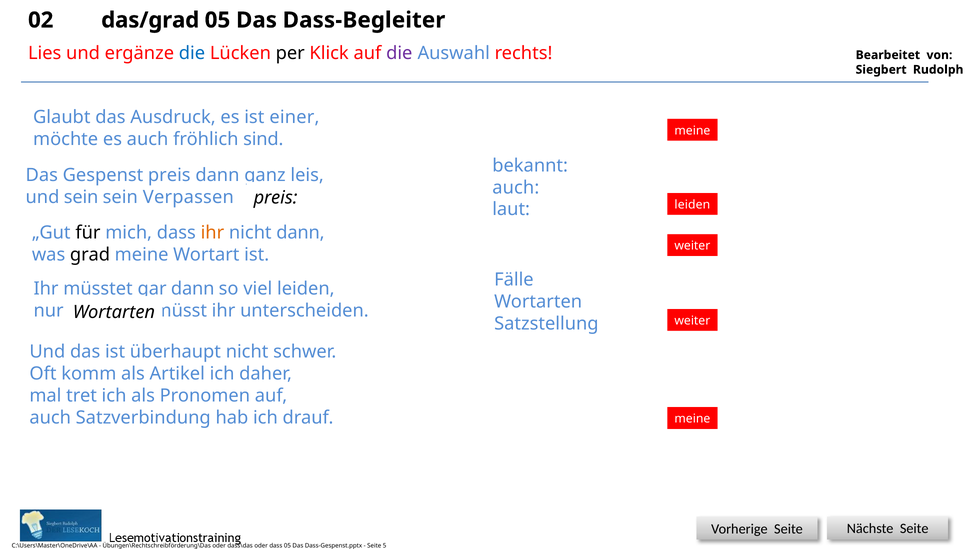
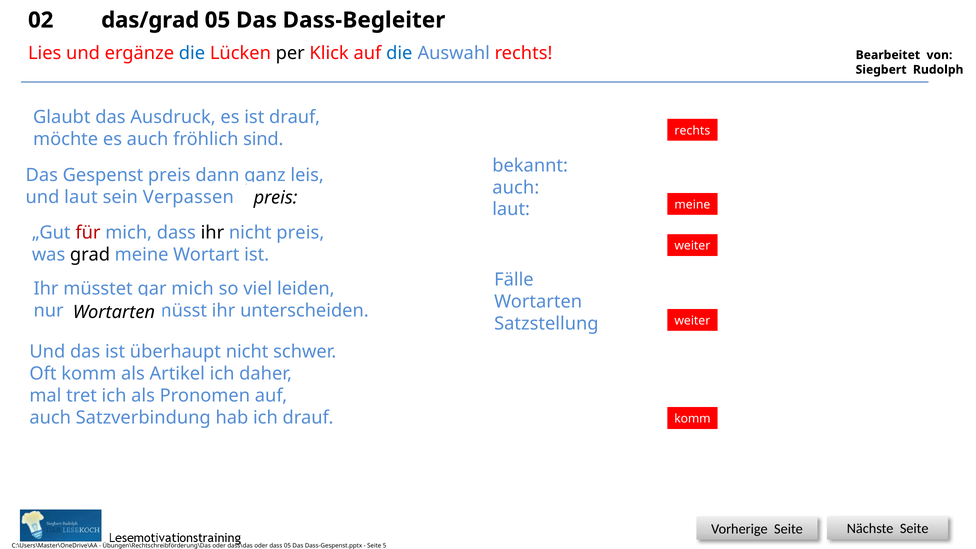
die colour: purple -> blue (399, 53)
ist einer: einer -> drauf (295, 117)
meine: meine -> rechts (692, 131)
und sein: sein -> laut (81, 197)
leiden: leiden -> meine (692, 205)
für colour: black -> red (88, 233)
ihr colour: orange -> black (212, 233)
nicht dann: dann -> preis (300, 233)
dann: dann -> mich (193, 289)
meine: meine -> komm (692, 419)
